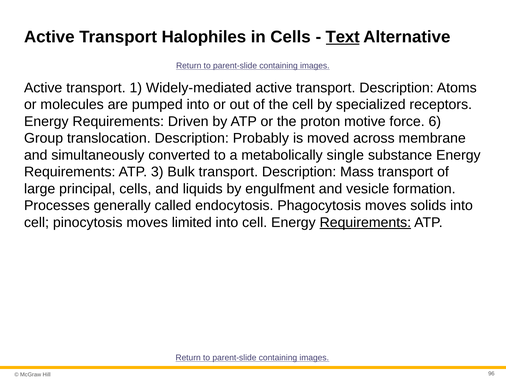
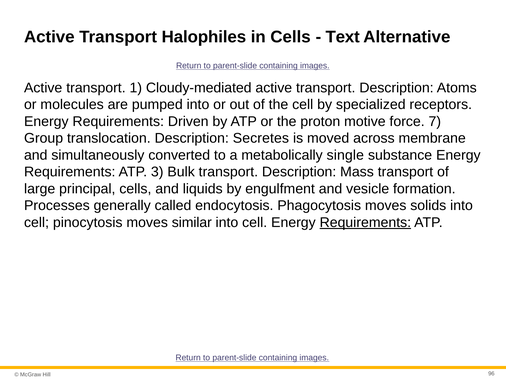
Text underline: present -> none (343, 37)
Widely-mediated: Widely-mediated -> Cloudy-mediated (199, 88)
6: 6 -> 7 (435, 122)
Probably: Probably -> Secretes (261, 138)
limited: limited -> similar (192, 223)
